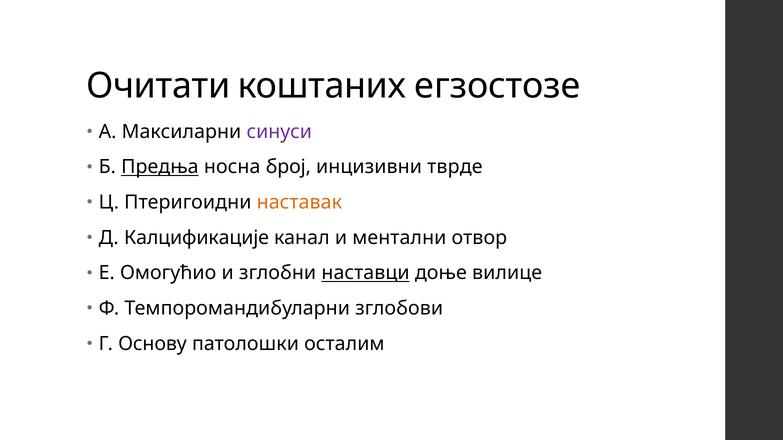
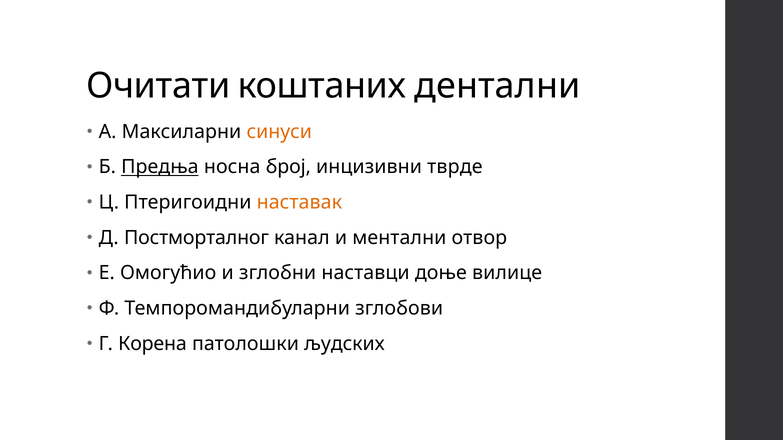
егзостозе: егзостозе -> дентални (497, 86)
синуси colour: purple -> orange (279, 132)
Калцификације: Калцификације -> Постморталног (197, 238)
наставци underline: present -> none (366, 273)
Основу: Основу -> Корена (153, 344)
осталим: осталим -> људских (344, 344)
